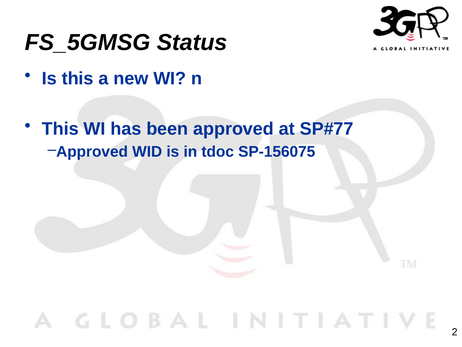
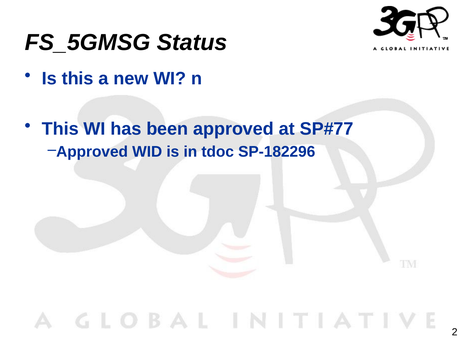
SP-156075: SP-156075 -> SP-182296 (277, 152)
